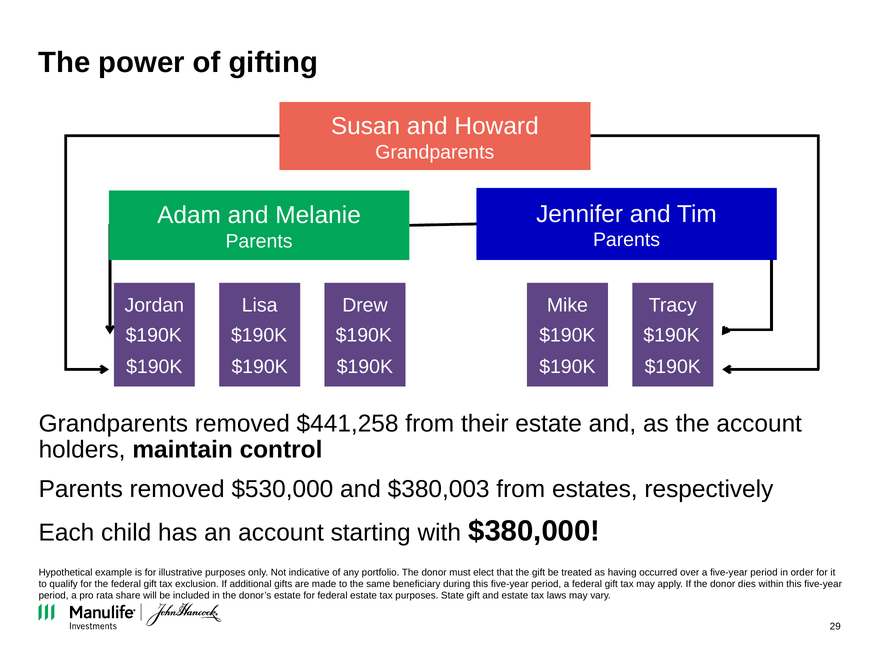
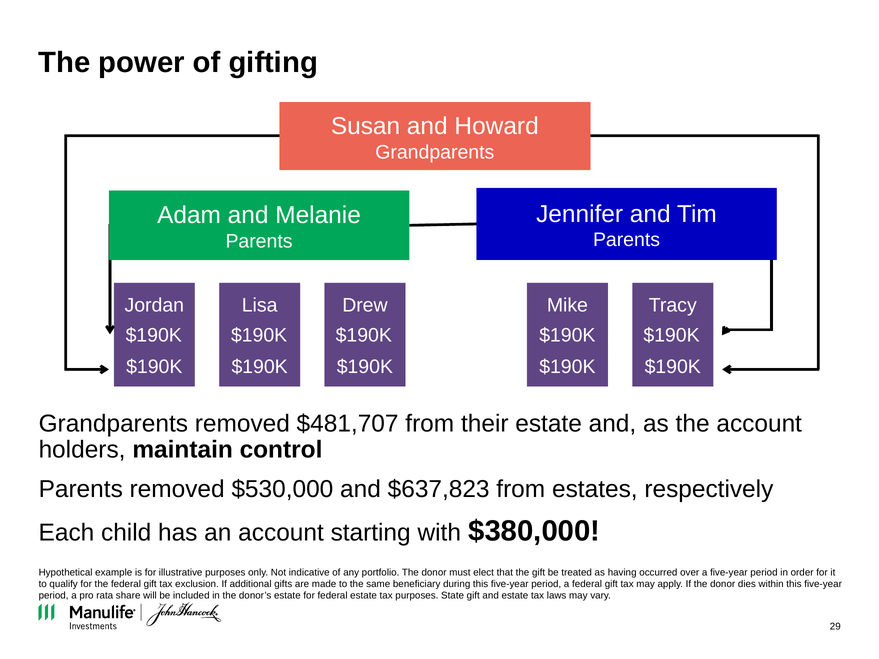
$441,258: $441,258 -> $481,707 (348, 424)
$380,003: $380,003 -> $637,823 (439, 489)
